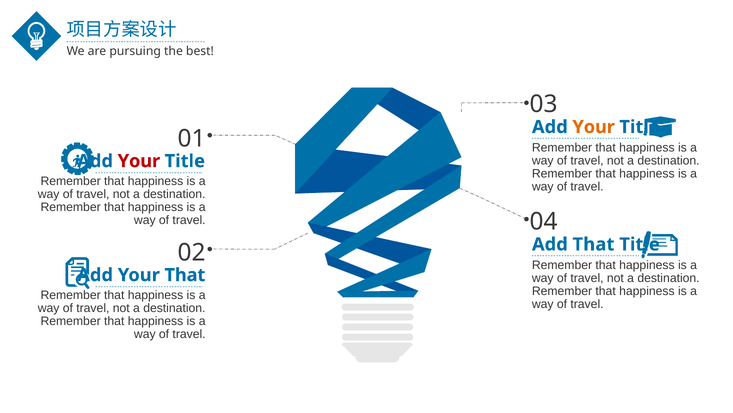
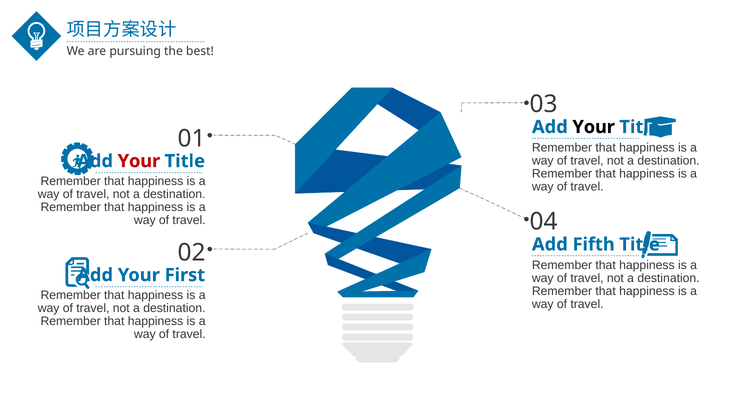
Your colour: orange -> black (594, 127)
Add That: That -> Fifth (594, 244)
Your That: That -> First (185, 275)
